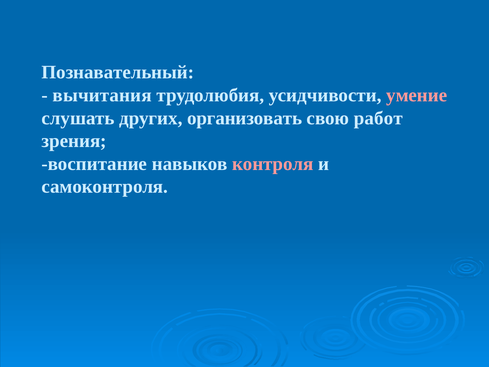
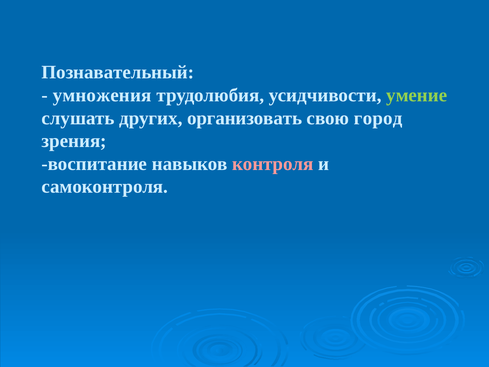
вычитания: вычитания -> умножения (102, 95)
умение colour: pink -> light green (417, 95)
работ: работ -> город (378, 118)
